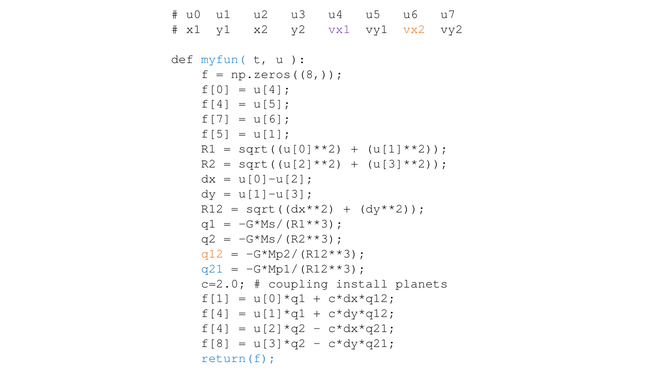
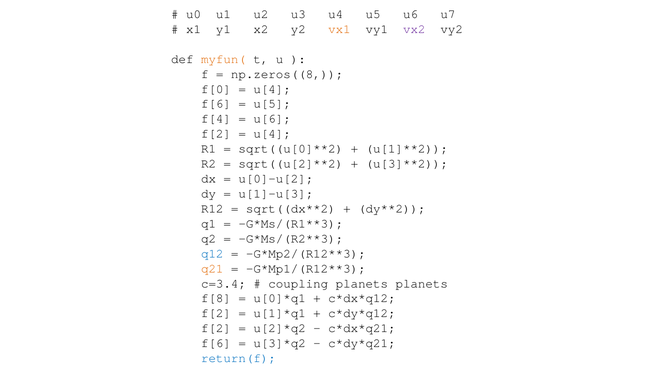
vx1 colour: purple -> orange (339, 29)
vx2 colour: orange -> purple (414, 29)
myfun( colour: blue -> orange (223, 59)
f[4: f[4 -> f[6 (216, 104)
f[7: f[7 -> f[4 (216, 119)
f[5: f[5 -> f[2 (216, 134)
u[1: u[1 -> u[4 (272, 134)
q12 colour: orange -> blue (212, 254)
q21 colour: blue -> orange (212, 268)
c=2.0: c=2.0 -> c=3.4 (223, 283)
coupling install: install -> planets (362, 283)
f[1: f[1 -> f[8 (216, 298)
f[4: f[4 -> f[2 (216, 313)
f[4: f[4 -> f[2 (216, 328)
f[8: f[8 -> f[6 (216, 343)
